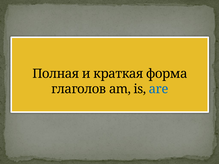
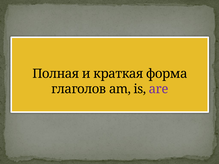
are colour: blue -> purple (159, 89)
